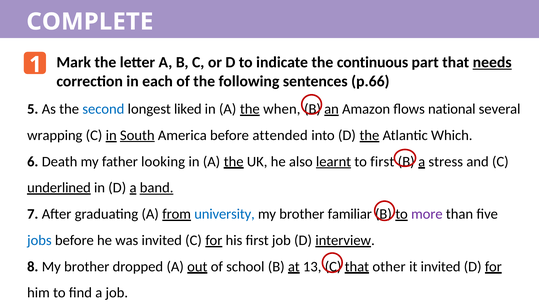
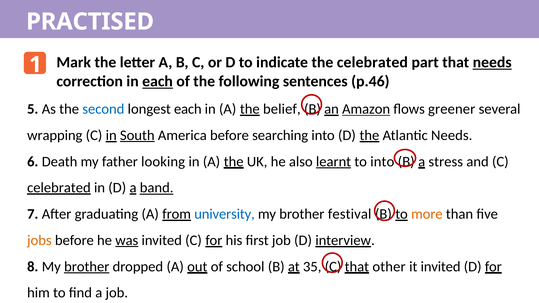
COMPLETE: COMPLETE -> PRACTISED (90, 22)
the continuous: continuous -> celebrated (372, 62)
each underline: none -> present (158, 81)
p.66: p.66 -> p.46 (370, 81)
longest liked: liked -> each (188, 109)
when: when -> belief (282, 109)
Amazon underline: none -> present (366, 109)
national: national -> greener (452, 109)
attended: attended -> searching (280, 135)
Atlantic Which: Which -> Needs (452, 135)
to first: first -> into (382, 162)
underlined: underlined -> celebrated (59, 188)
familiar: familiar -> festival (350, 214)
more colour: purple -> orange (427, 214)
jobs colour: blue -> orange (39, 240)
was underline: none -> present (127, 240)
brother underline: none -> present (87, 267)
13: 13 -> 35 (312, 267)
